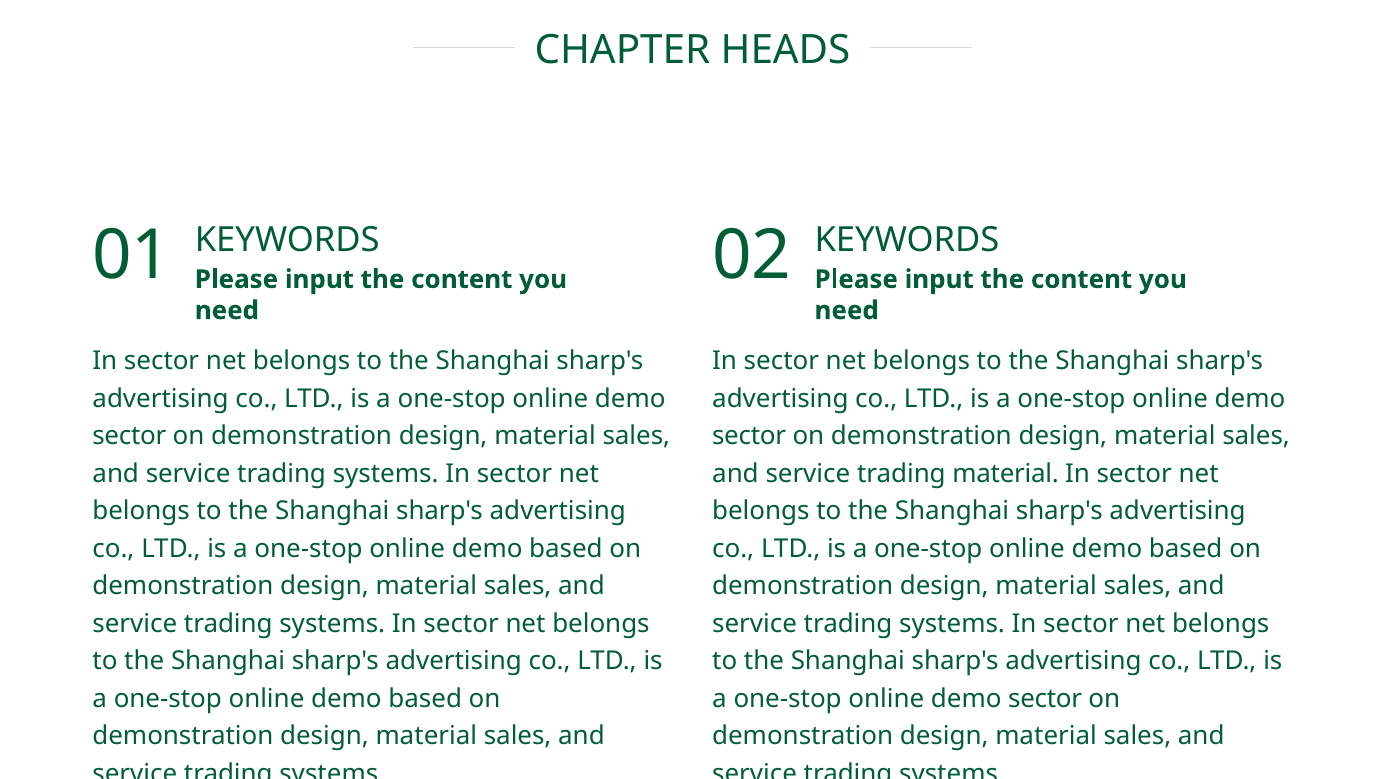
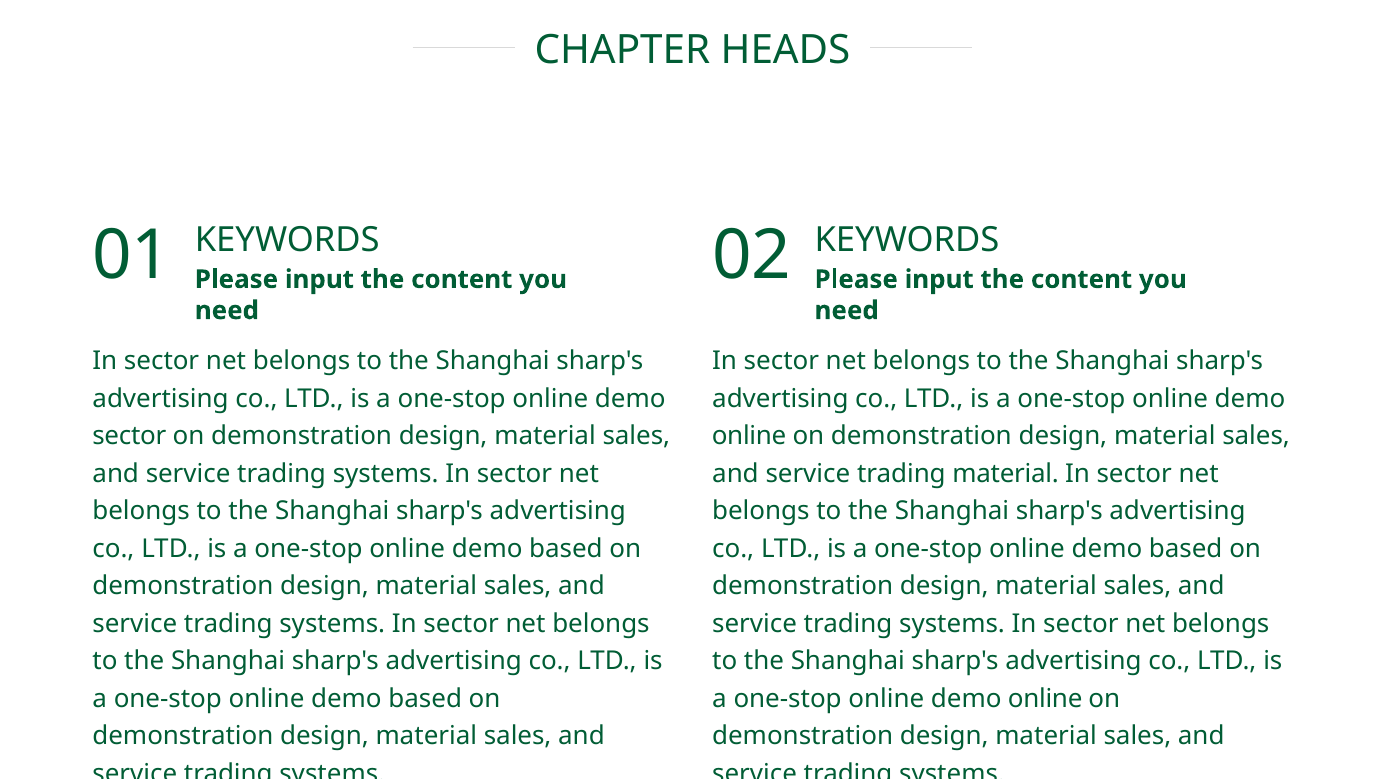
sector: sector -> online (749, 436)
sector: sector -> online (1045, 699)
